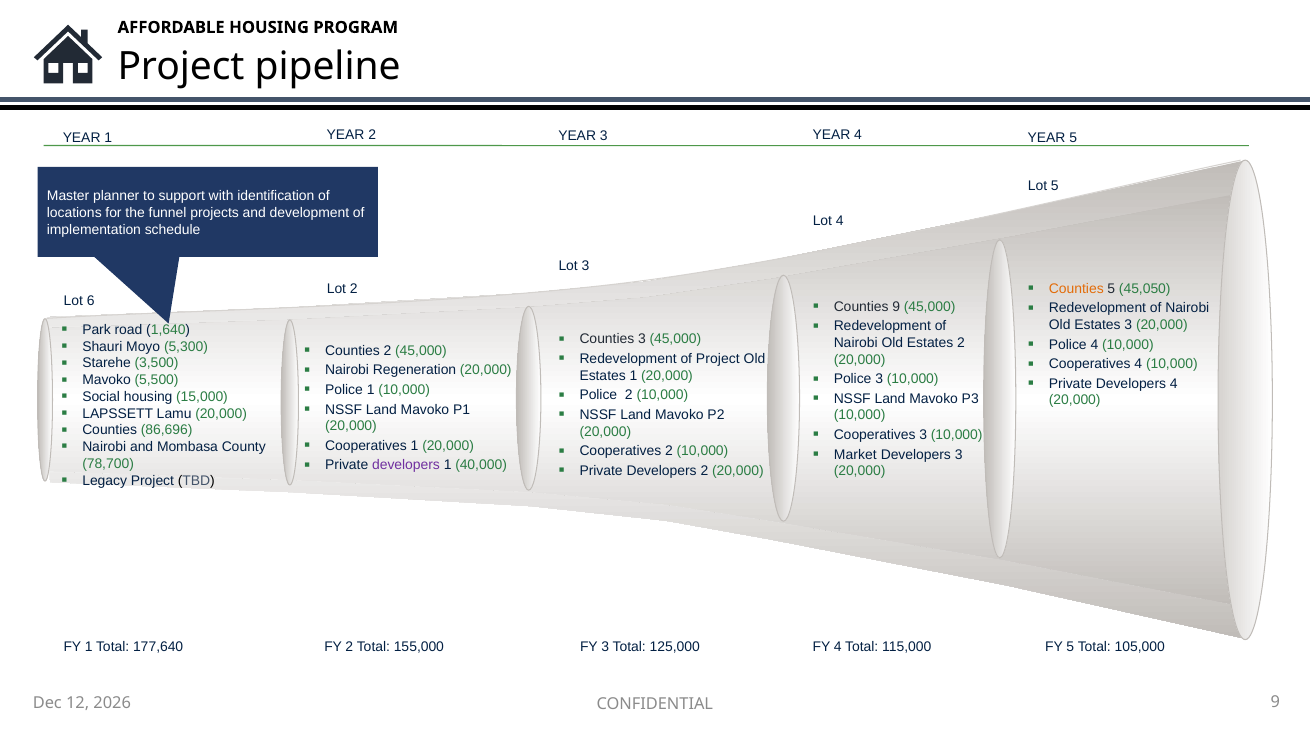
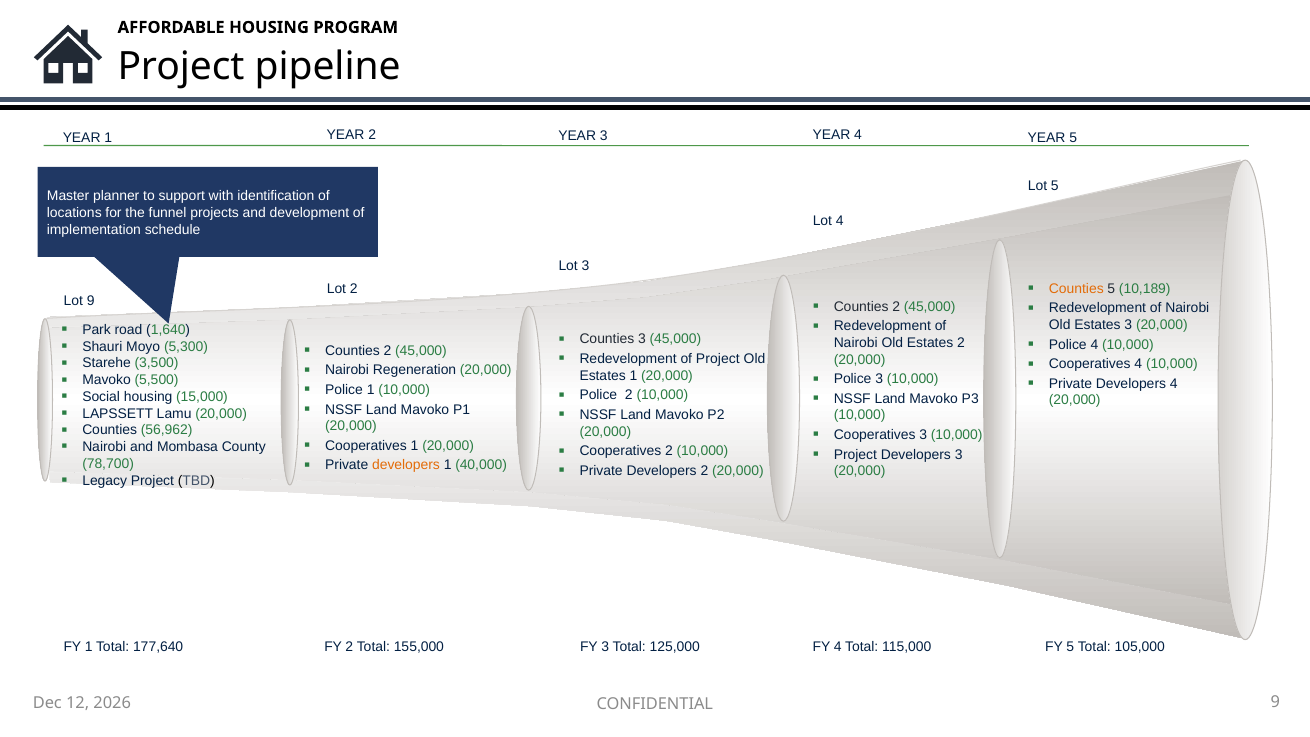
45,050: 45,050 -> 10,189 (1145, 289)
Lot 6: 6 -> 9 (91, 301)
9: 9 -> 2 (896, 307)
86,696: 86,696 -> 56,962 (167, 430)
Market: Market -> Project (855, 454)
developers colour: purple -> orange (406, 465)
